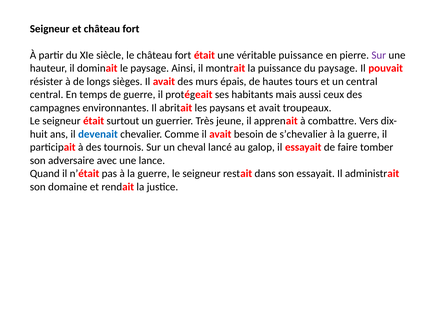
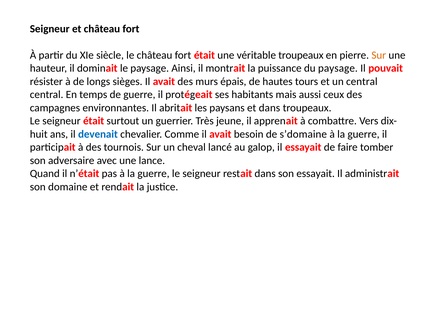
véritable puissance: puissance -> troupeaux (301, 55)
Sur colour: purple -> orange (379, 55)
et avait: avait -> dans (269, 108)
s’chevalier: s’chevalier -> s’domaine (303, 134)
